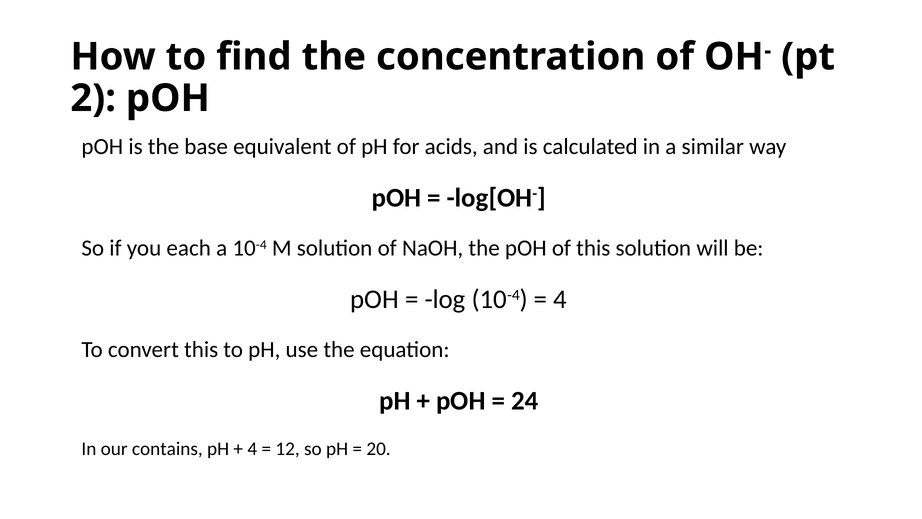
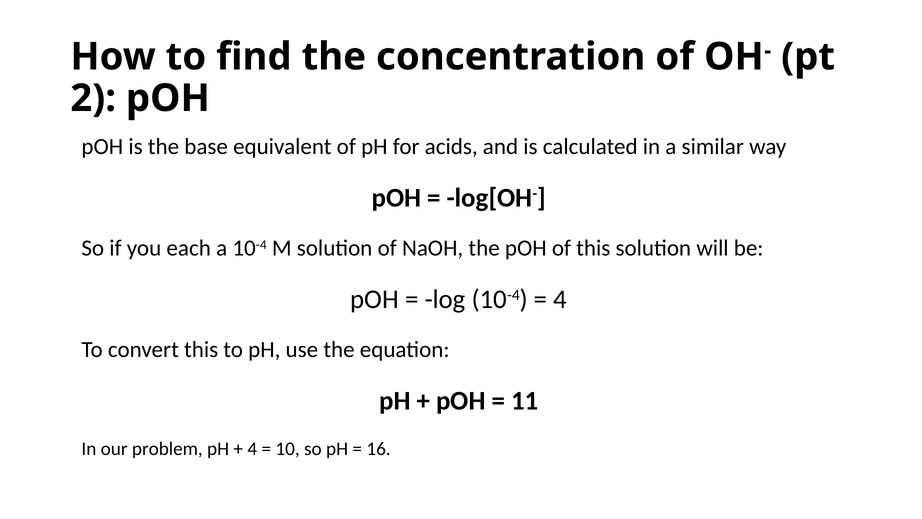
24: 24 -> 11 (525, 401)
contains: contains -> problem (167, 448)
12: 12 -> 10 (288, 448)
20: 20 -> 16 (379, 448)
